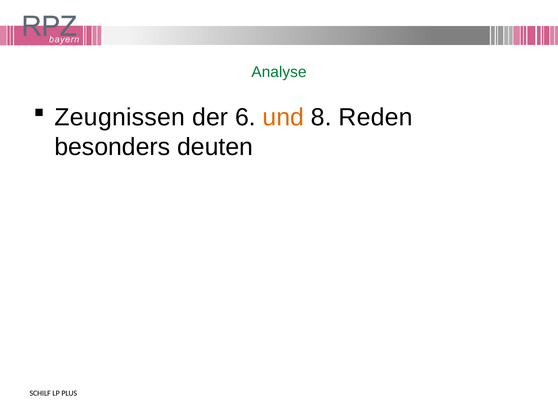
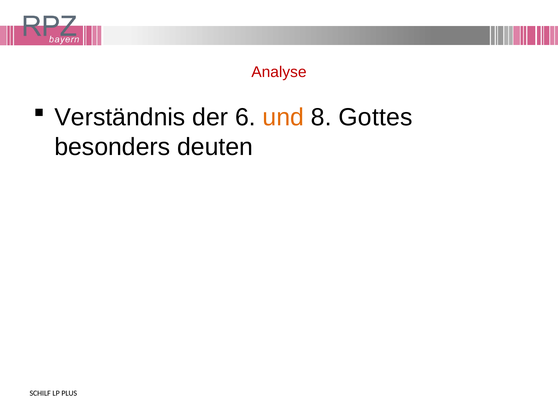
Analyse colour: green -> red (279, 72)
Zeugnissen: Zeugnissen -> Verständnis (120, 117)
Reden: Reden -> Gottes (376, 117)
